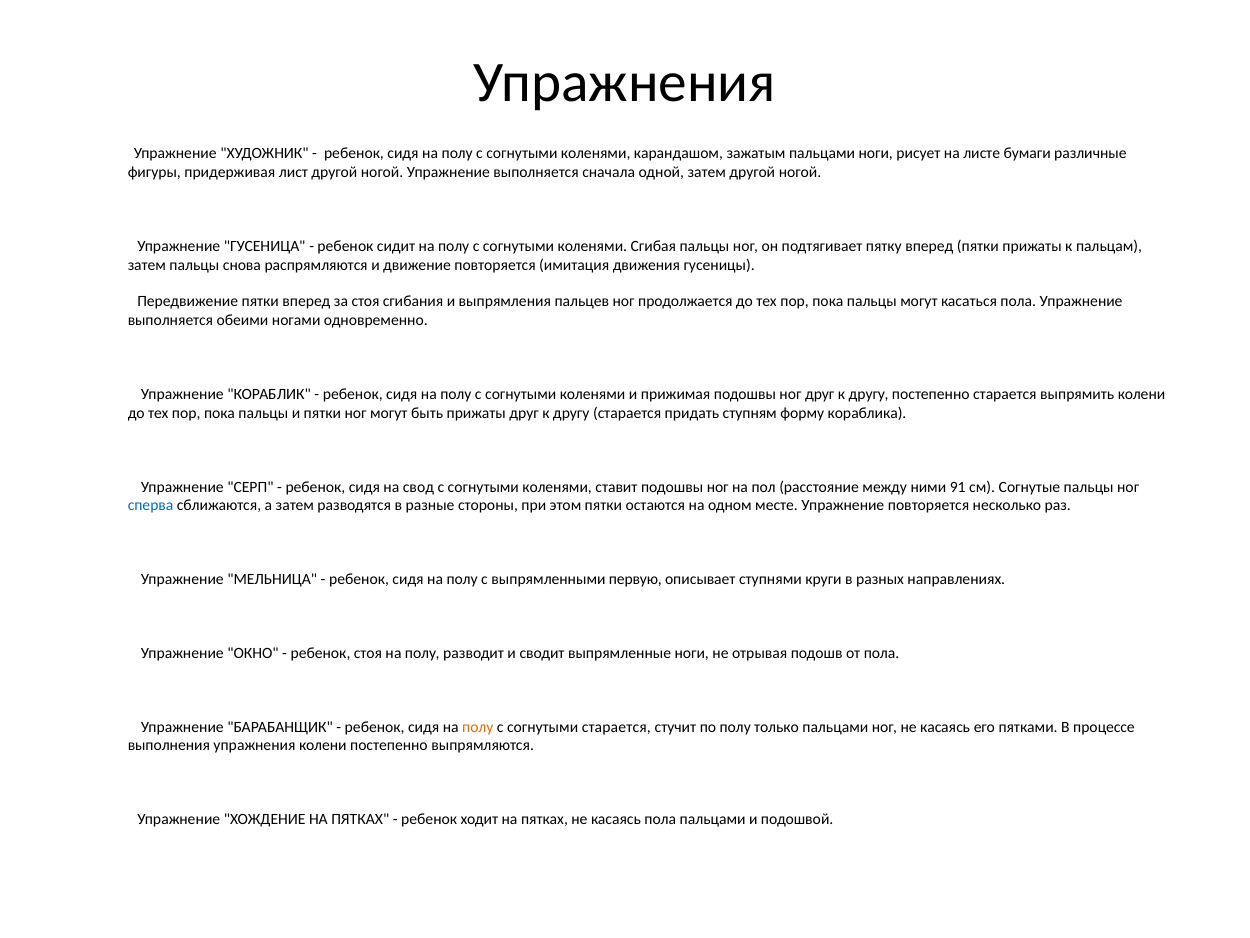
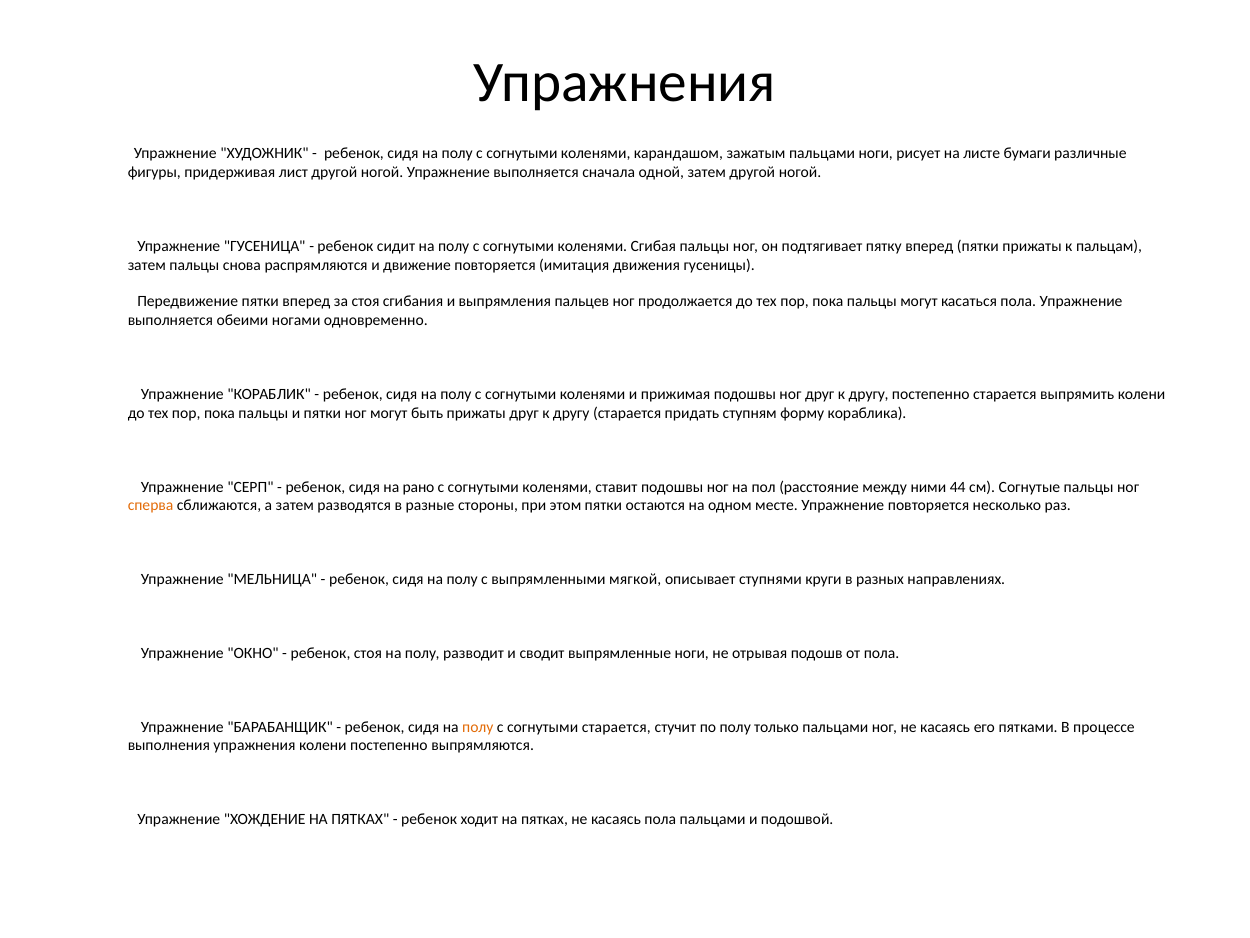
свод: свод -> рано (419, 487)
91: 91 -> 44 (958, 487)
сперва colour: blue -> orange (151, 505)
первую: первую -> мягкой (635, 579)
